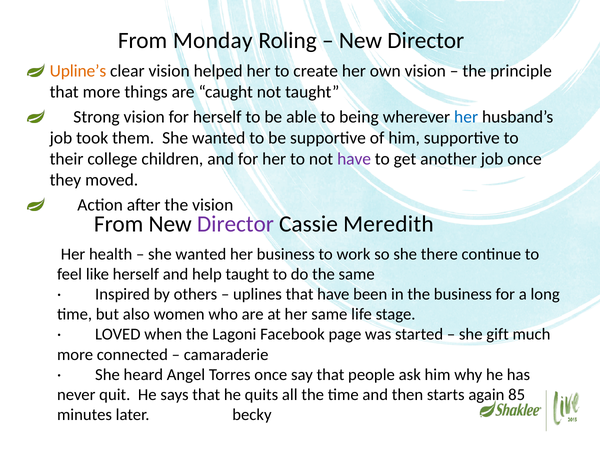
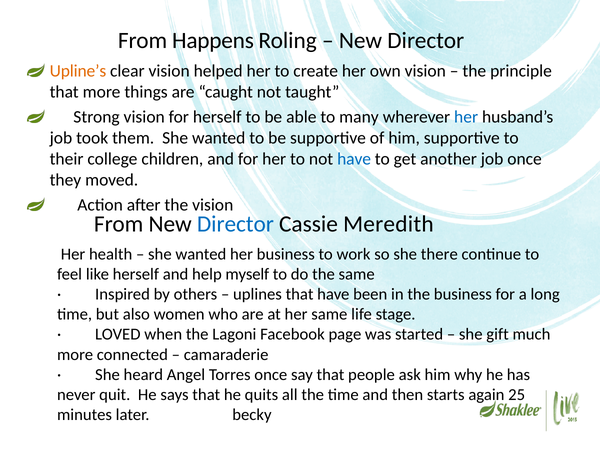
Monday: Monday -> Happens (213, 41)
being: being -> many (359, 117)
have colour: purple -> blue (354, 159)
Director colour: purple -> blue (235, 224)
help taught: taught -> myself (247, 274)
85: 85 -> 25 (517, 395)
